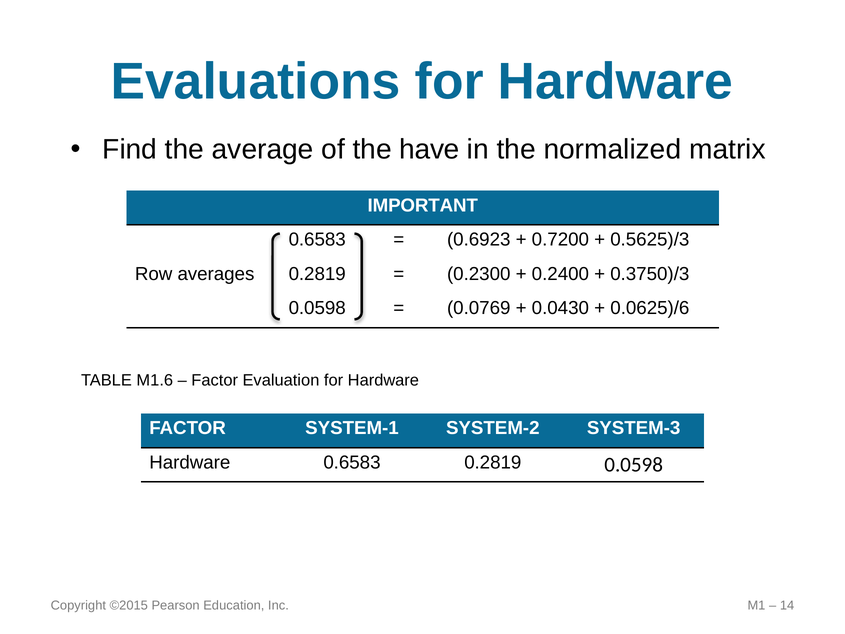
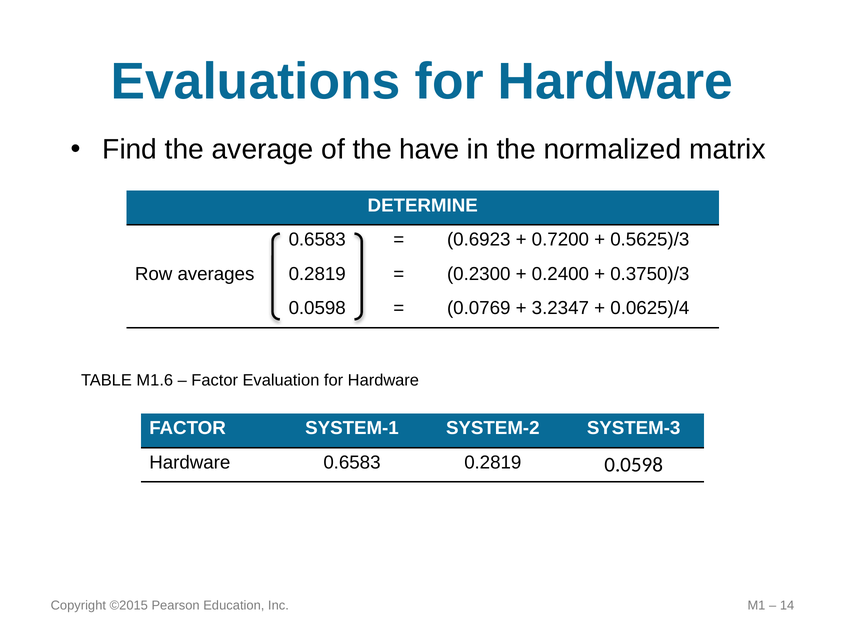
IMPORTANT: IMPORTANT -> DETERMINE (423, 205)
0.0430: 0.0430 -> 3.2347 (560, 308)
0.0625)/6: 0.0625)/6 -> 0.0625)/4 (650, 308)
